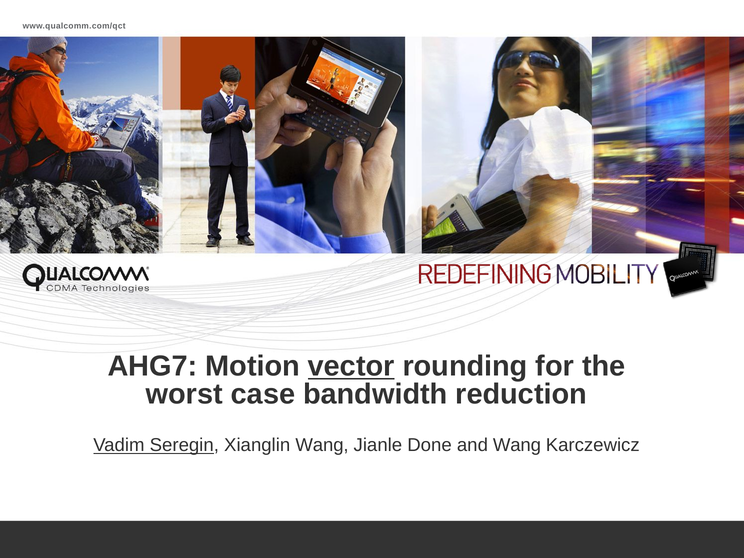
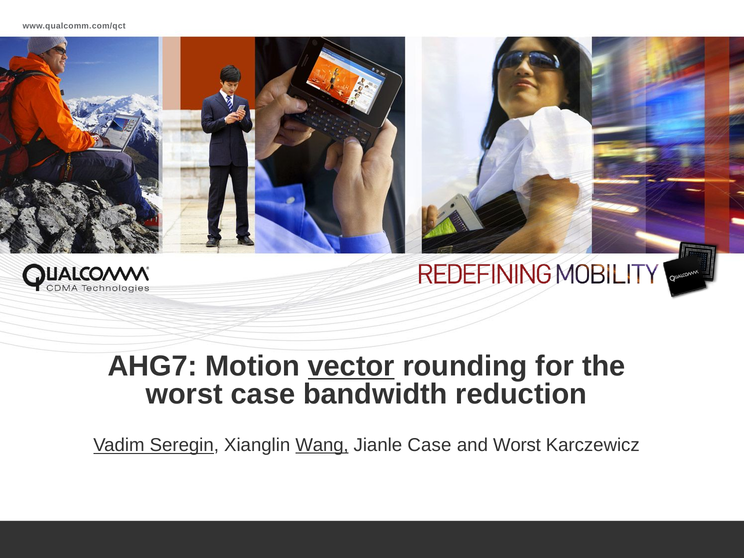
Wang underline: none -> present (322, 445)
Jianle Done: Done -> Case (429, 445)
and Wang: Wang -> Worst (517, 445)
